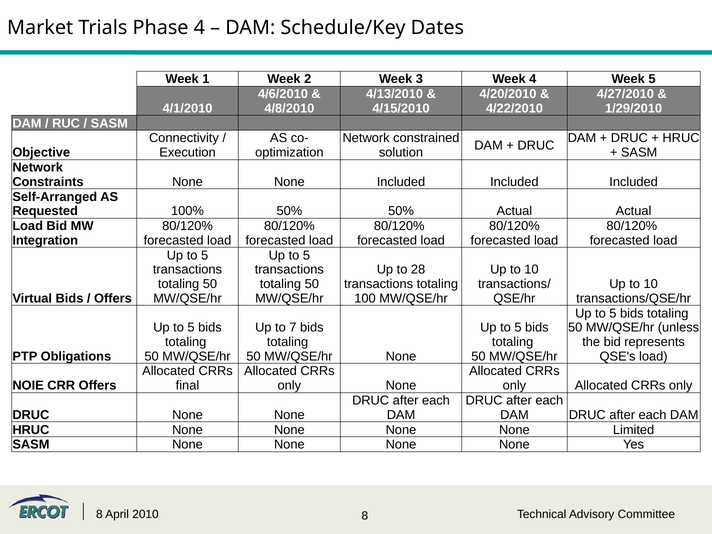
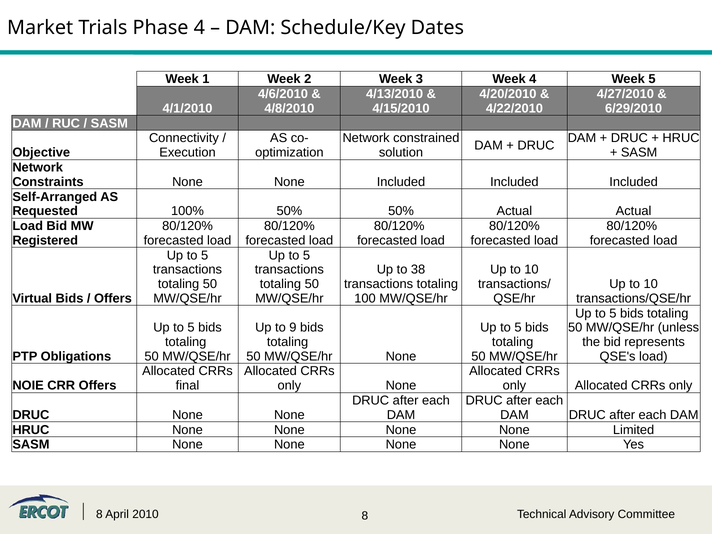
1/29/2010: 1/29/2010 -> 6/29/2010 (634, 108)
Integration: Integration -> Registered (45, 240)
28: 28 -> 38 (418, 270)
7: 7 -> 9 (293, 328)
